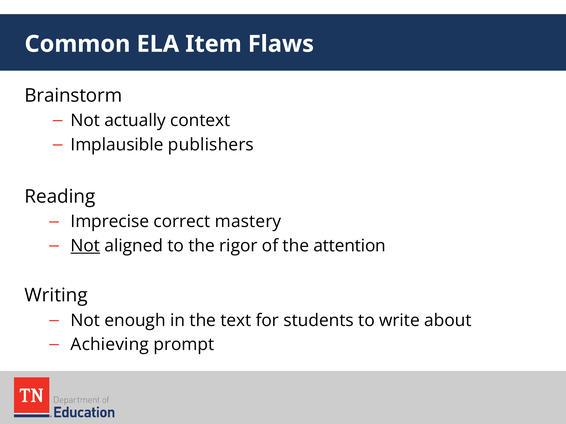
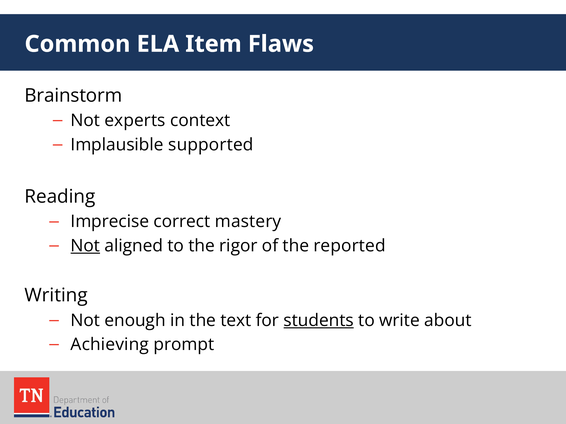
actually: actually -> experts (135, 121)
publishers: publishers -> supported (211, 145)
attention: attention -> reported (350, 246)
students underline: none -> present (319, 321)
